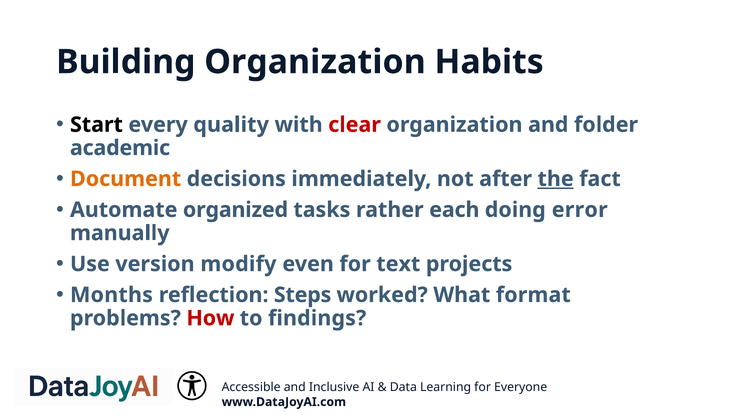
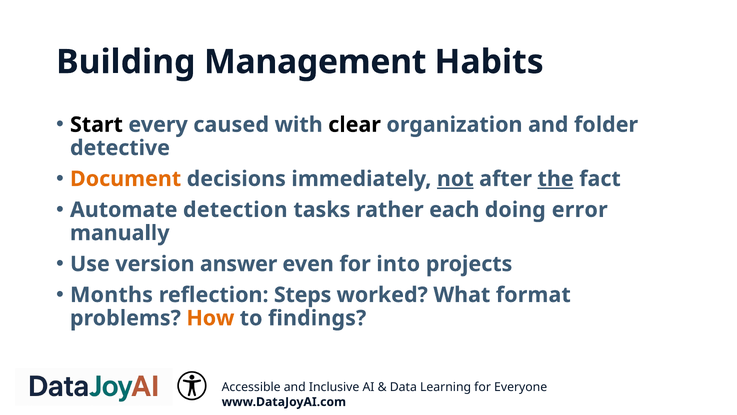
Building Organization: Organization -> Management (315, 62)
quality: quality -> caused (231, 125)
clear colour: red -> black (355, 125)
academic: academic -> detective (120, 148)
not underline: none -> present (455, 179)
organized: organized -> detection (235, 210)
modify: modify -> answer (239, 264)
text: text -> into (398, 264)
How colour: red -> orange (210, 318)
